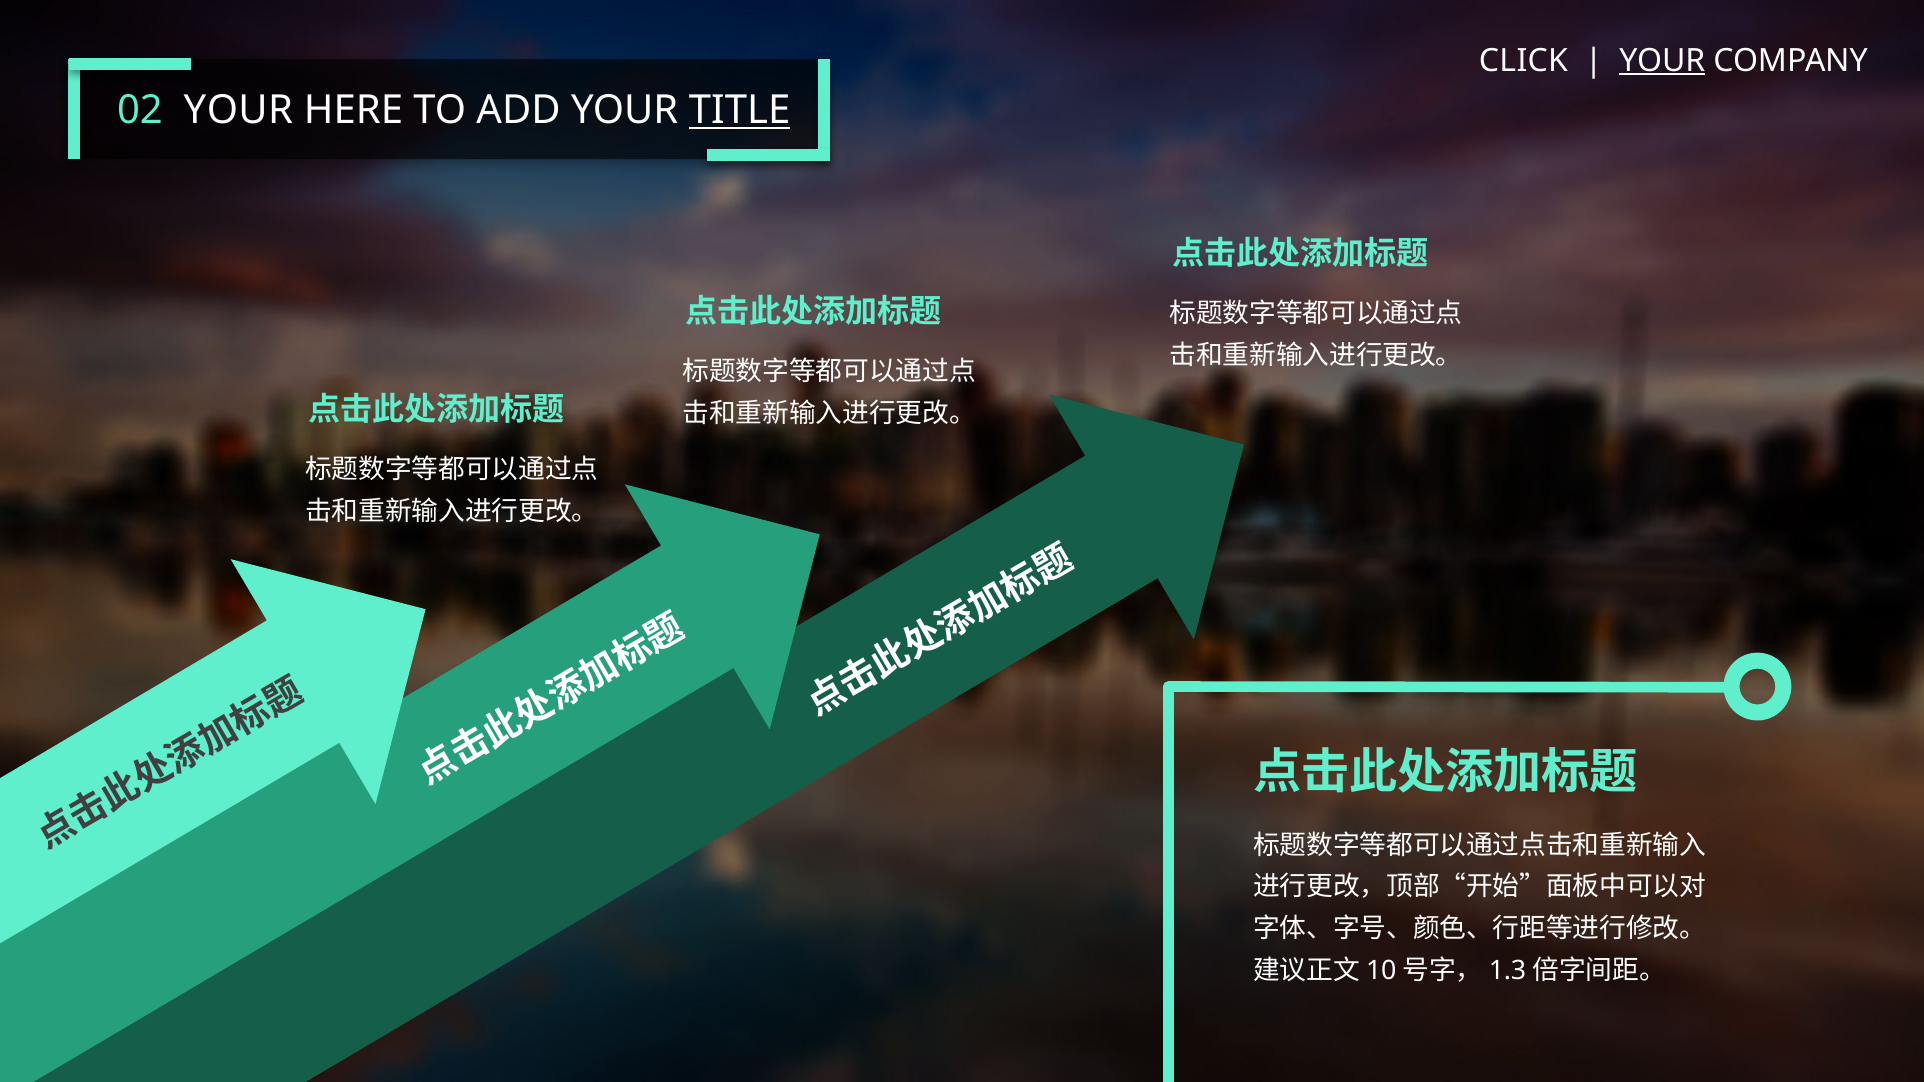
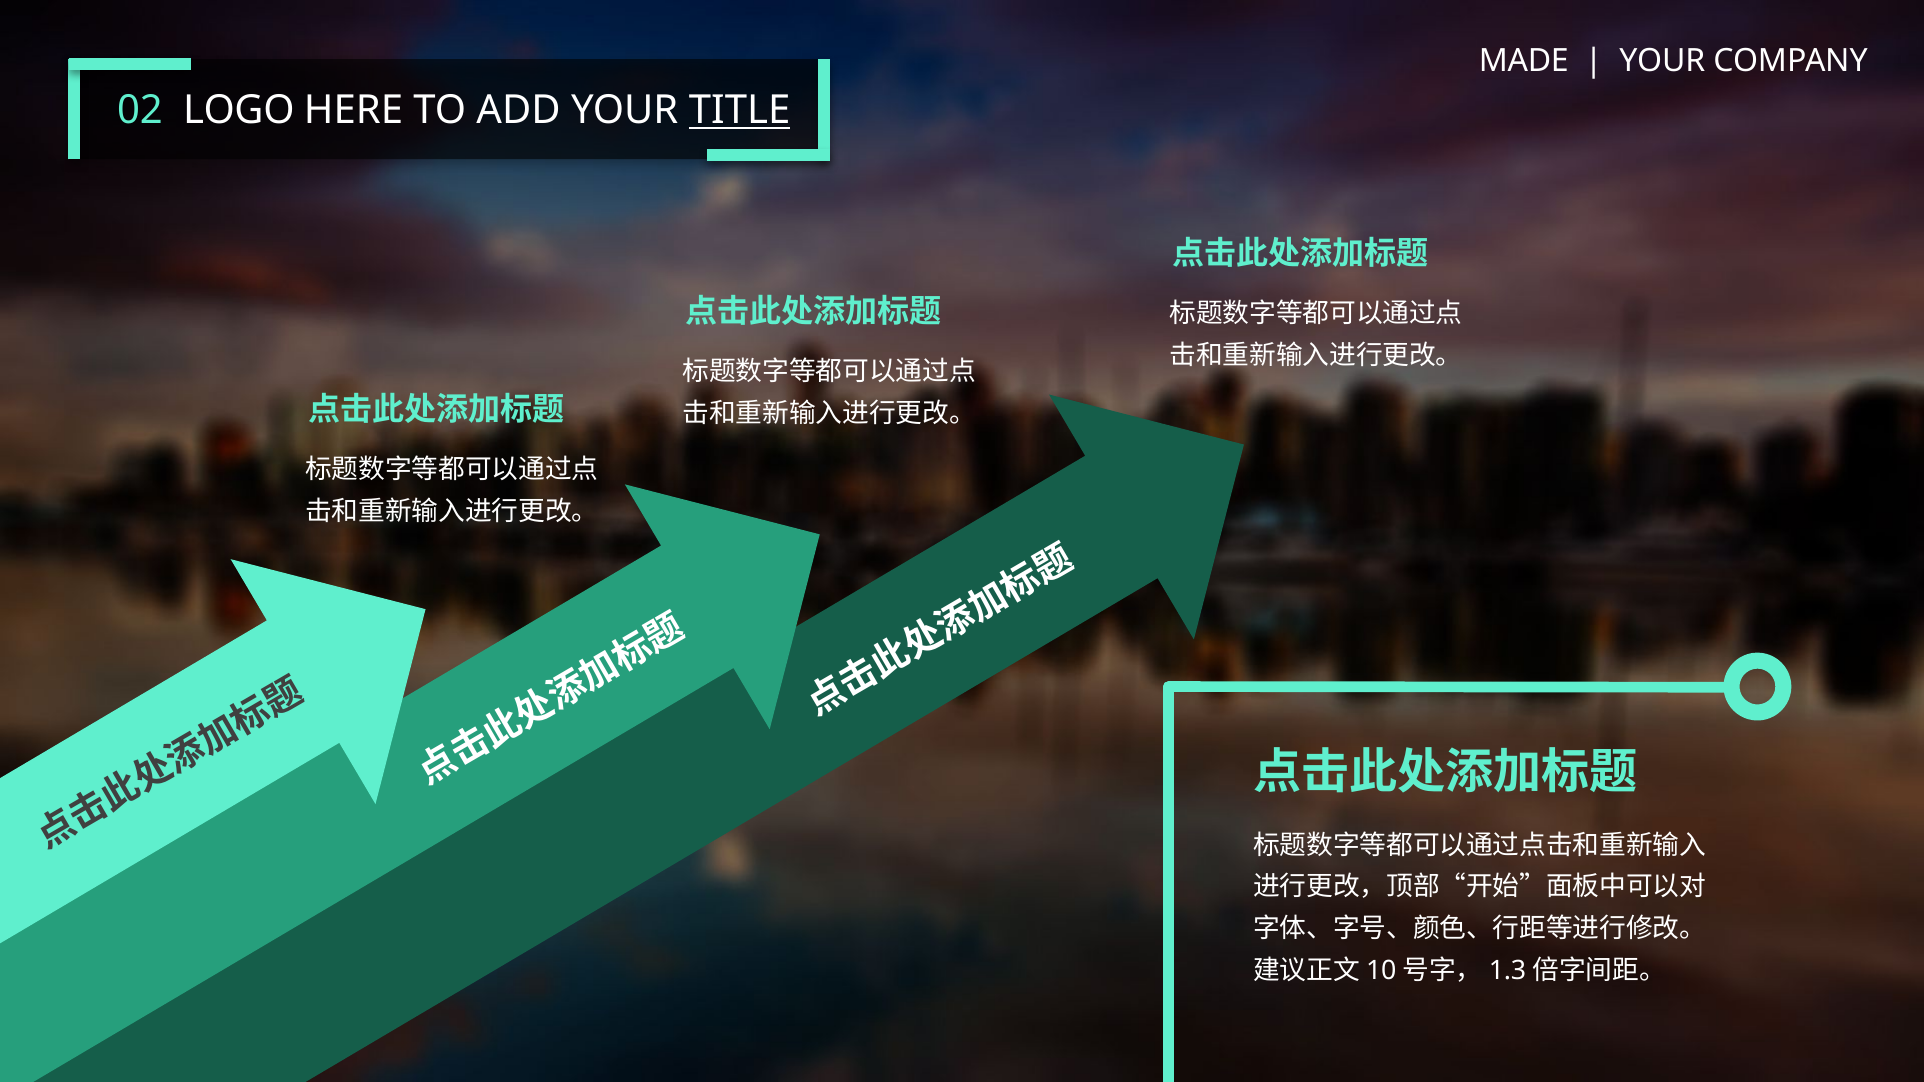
CLICK: CLICK -> MADE (1524, 61)
YOUR underline: present -> none (1662, 61)
02 YOUR: YOUR -> LOGO (239, 111)
